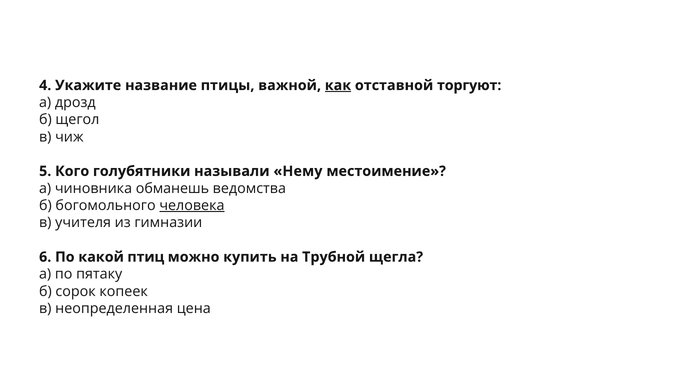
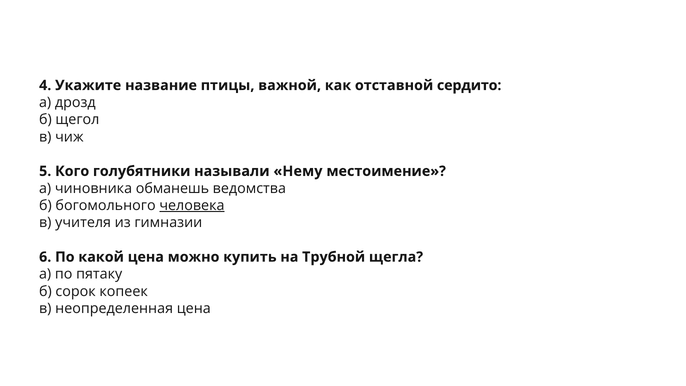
как underline: present -> none (338, 85)
торгуют: торгуют -> сердито (469, 85)
какой птиц: птиц -> цена (146, 257)
